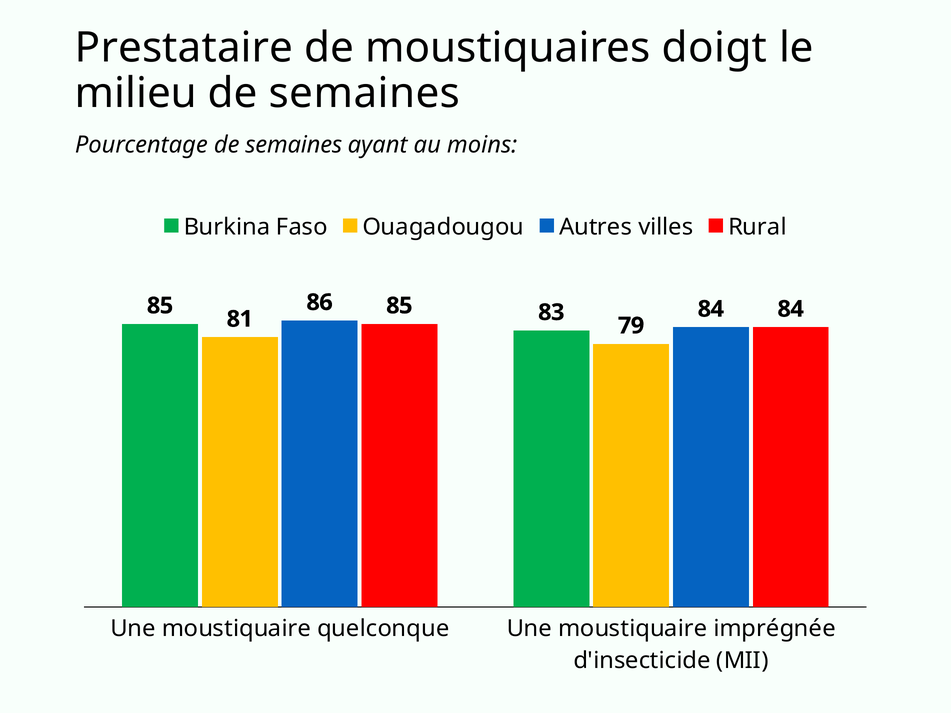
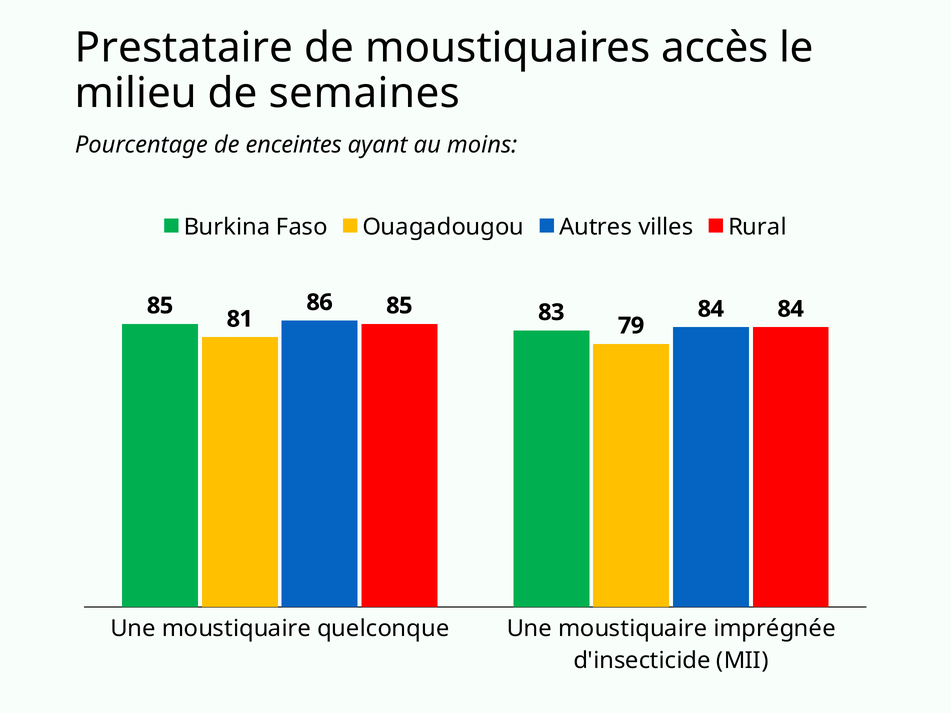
doigt: doigt -> accès (715, 48)
Pourcentage de semaines: semaines -> enceintes (294, 145)
